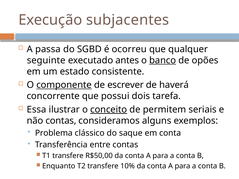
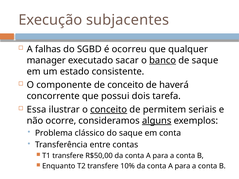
passa: passa -> falhas (48, 49)
seguinte: seguinte -> manager (46, 60)
antes: antes -> sacar (127, 60)
de opões: opões -> saque (205, 60)
componente underline: present -> none (64, 85)
de escrever: escrever -> conceito (126, 85)
não contas: contas -> ocorre (61, 121)
alguns underline: none -> present (157, 121)
